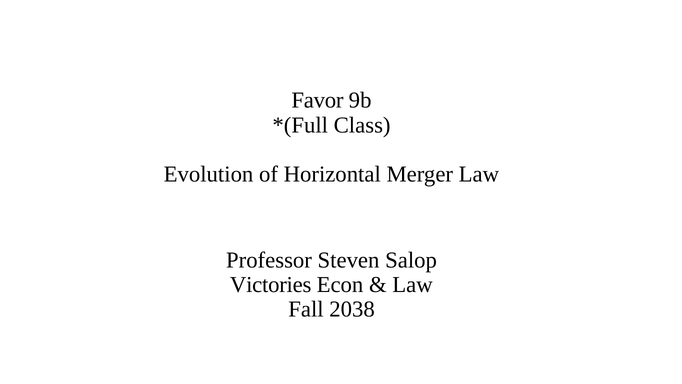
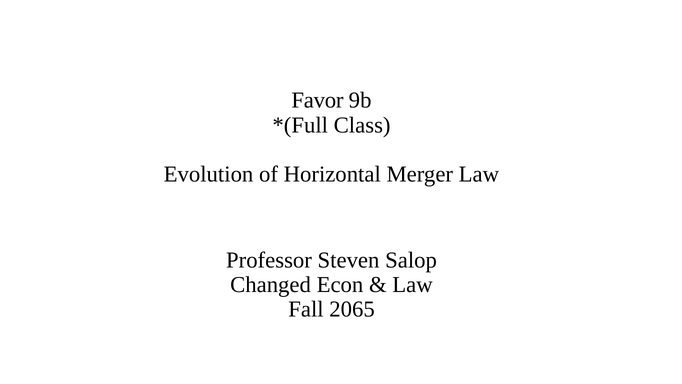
Victories: Victories -> Changed (271, 285)
2038: 2038 -> 2065 (352, 309)
